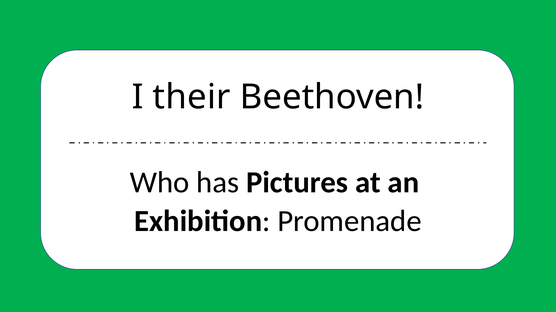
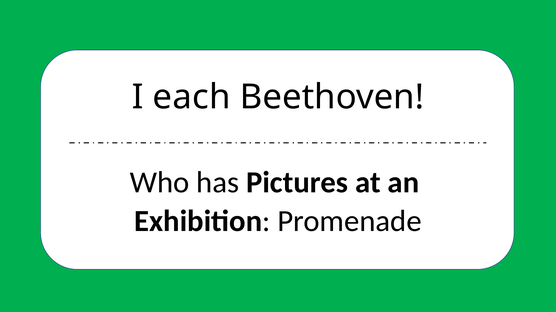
their: their -> each (192, 97)
